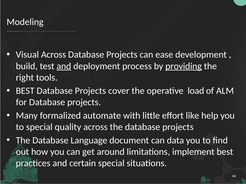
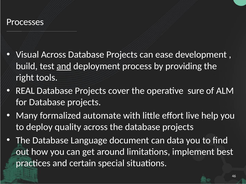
Modeling: Modeling -> Processes (25, 22)
providing underline: present -> none (184, 66)
BEST: BEST -> REAL (25, 91)
load: load -> sure (196, 91)
like: like -> live (192, 116)
to special: special -> deploy (39, 127)
